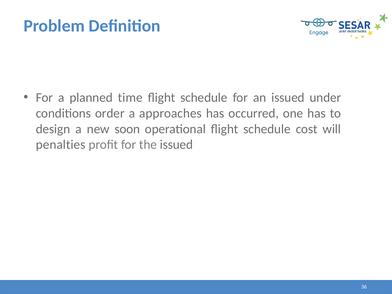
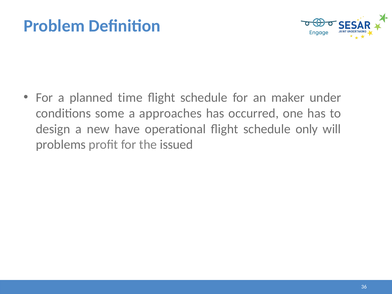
an issued: issued -> maker (288, 98)
order: order -> some (110, 113)
soon: soon -> have (127, 129)
cost: cost -> only (307, 129)
penalties: penalties -> problems (61, 145)
